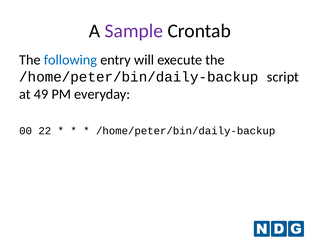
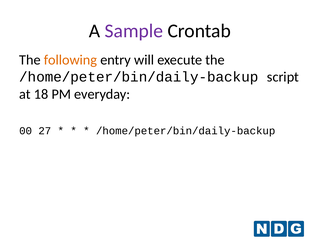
following colour: blue -> orange (70, 60)
49: 49 -> 18 (41, 94)
22: 22 -> 27 (45, 131)
